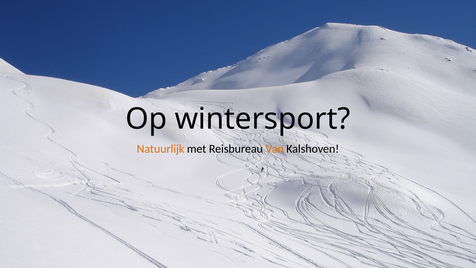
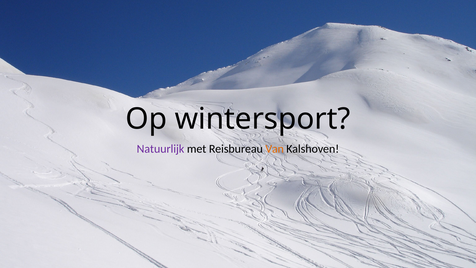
Natuurlijk colour: orange -> purple (161, 149)
